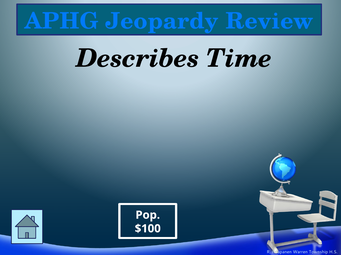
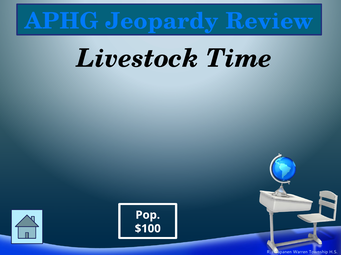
Describes: Describes -> Livestock (138, 59)
